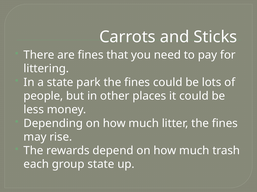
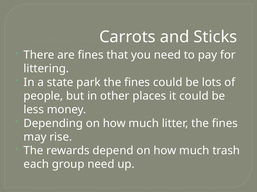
group state: state -> need (101, 165)
